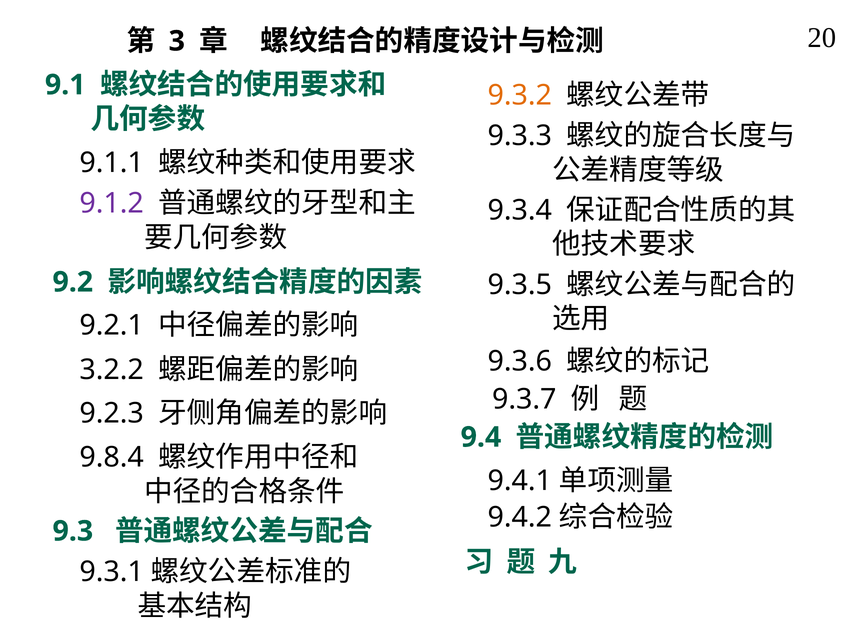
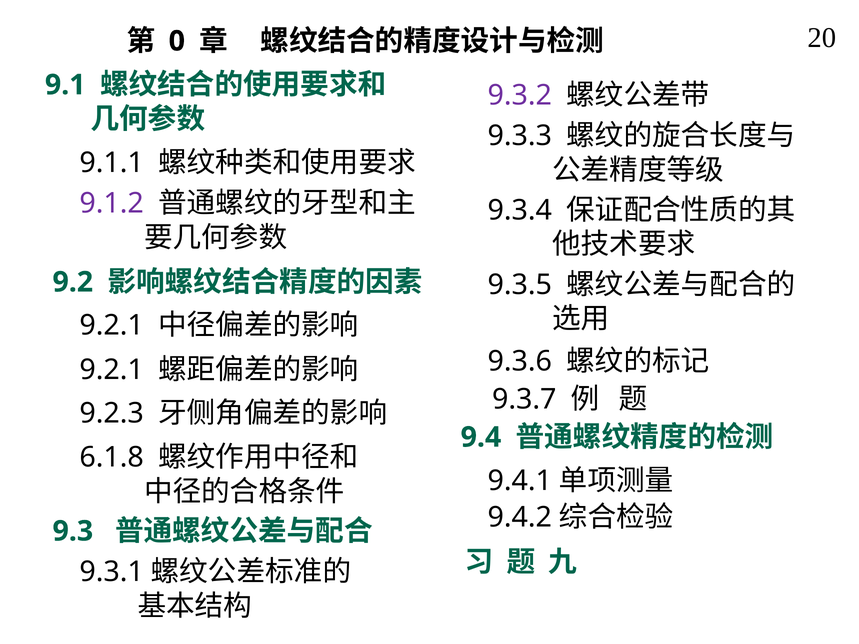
3: 3 -> 0 (177, 41)
9.3.2 colour: orange -> purple (520, 95)
3.2.2: 3.2.2 -> 9.2.1 (112, 370)
9.8.4: 9.8.4 -> 6.1.8 (112, 458)
